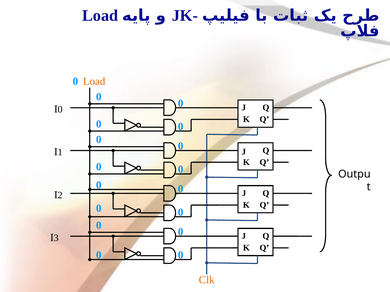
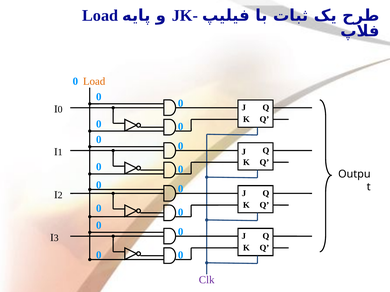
Clk colour: orange -> purple (207, 280)
